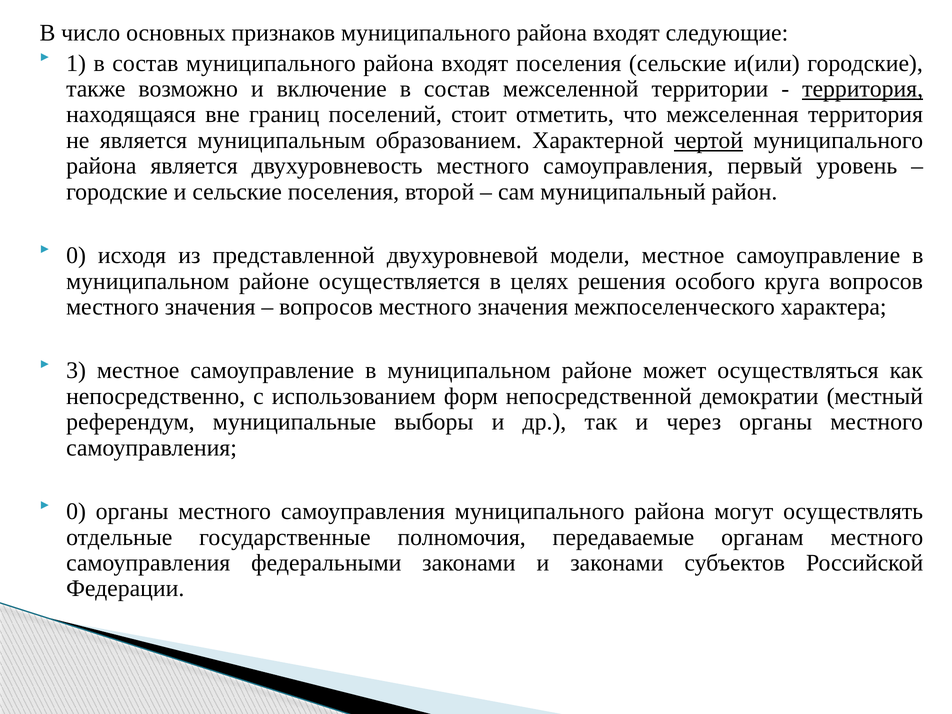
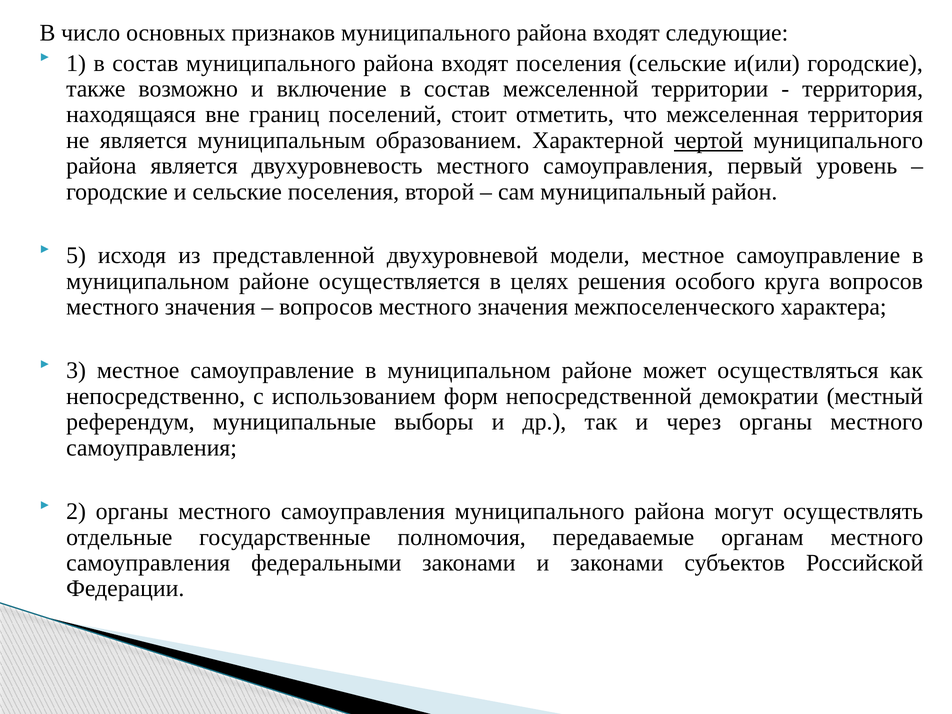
территория underline: present -> none (863, 89)
0: 0 -> 5 (76, 255)
0: 0 -> 2 (76, 511)
